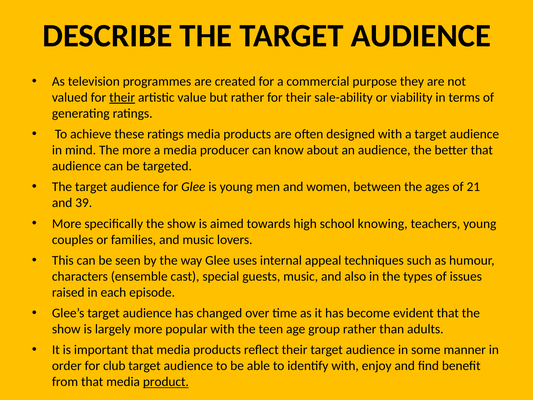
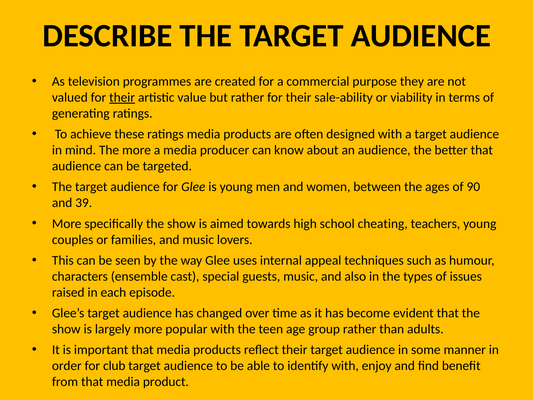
21: 21 -> 90 (473, 187)
knowing: knowing -> cheating (383, 223)
product underline: present -> none (166, 382)
